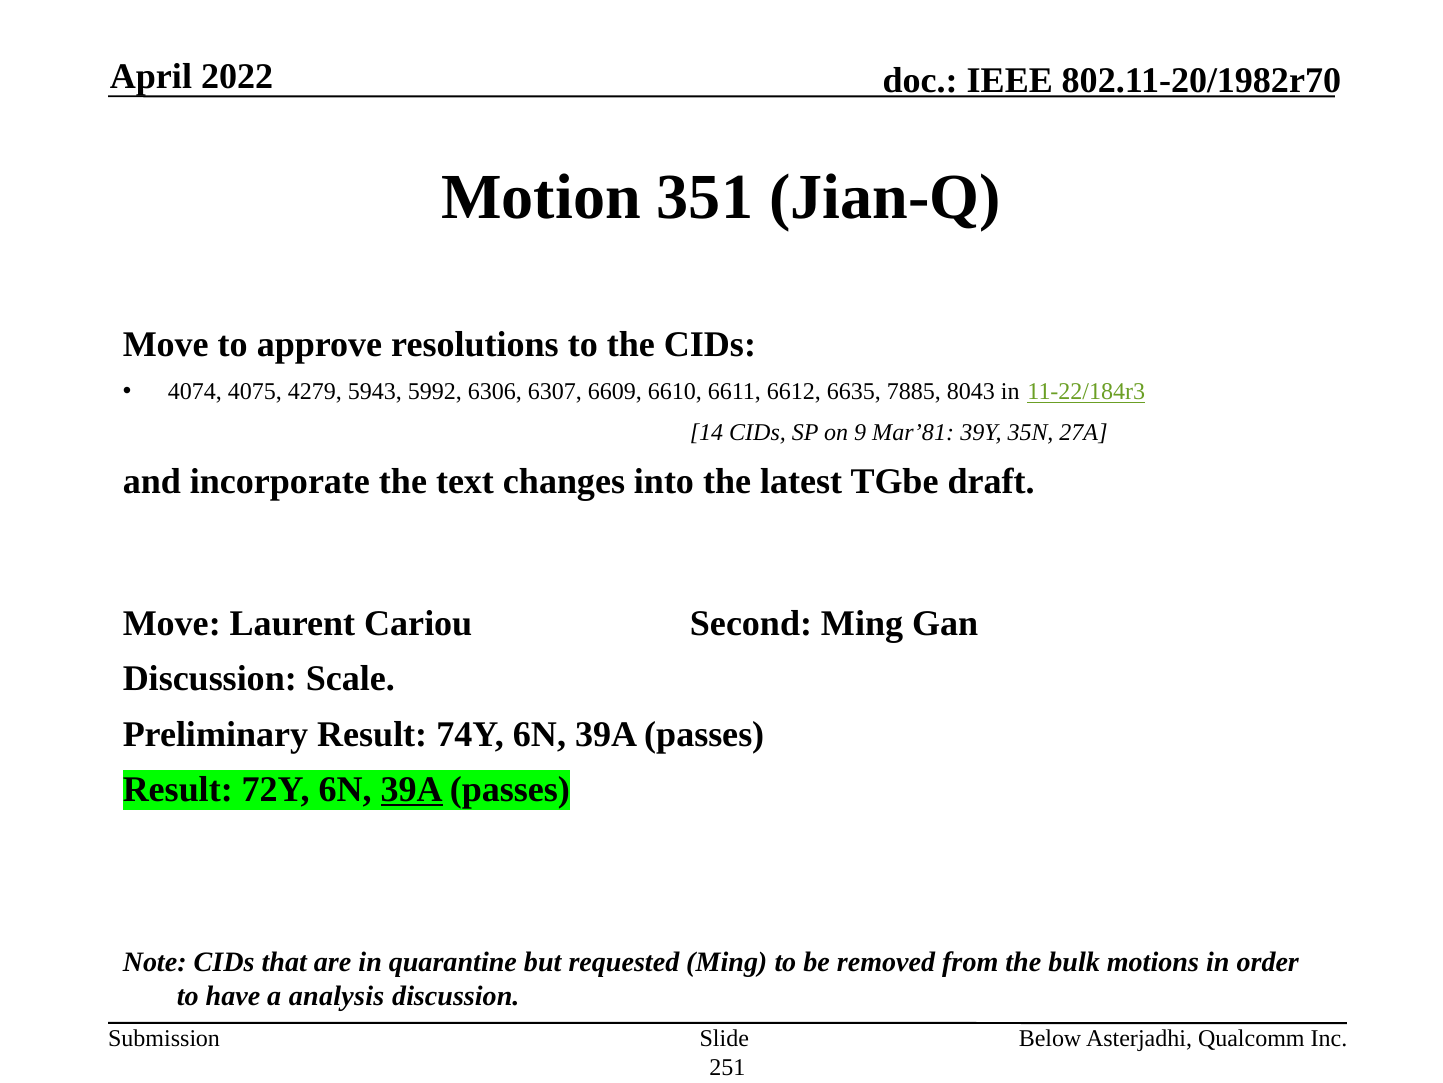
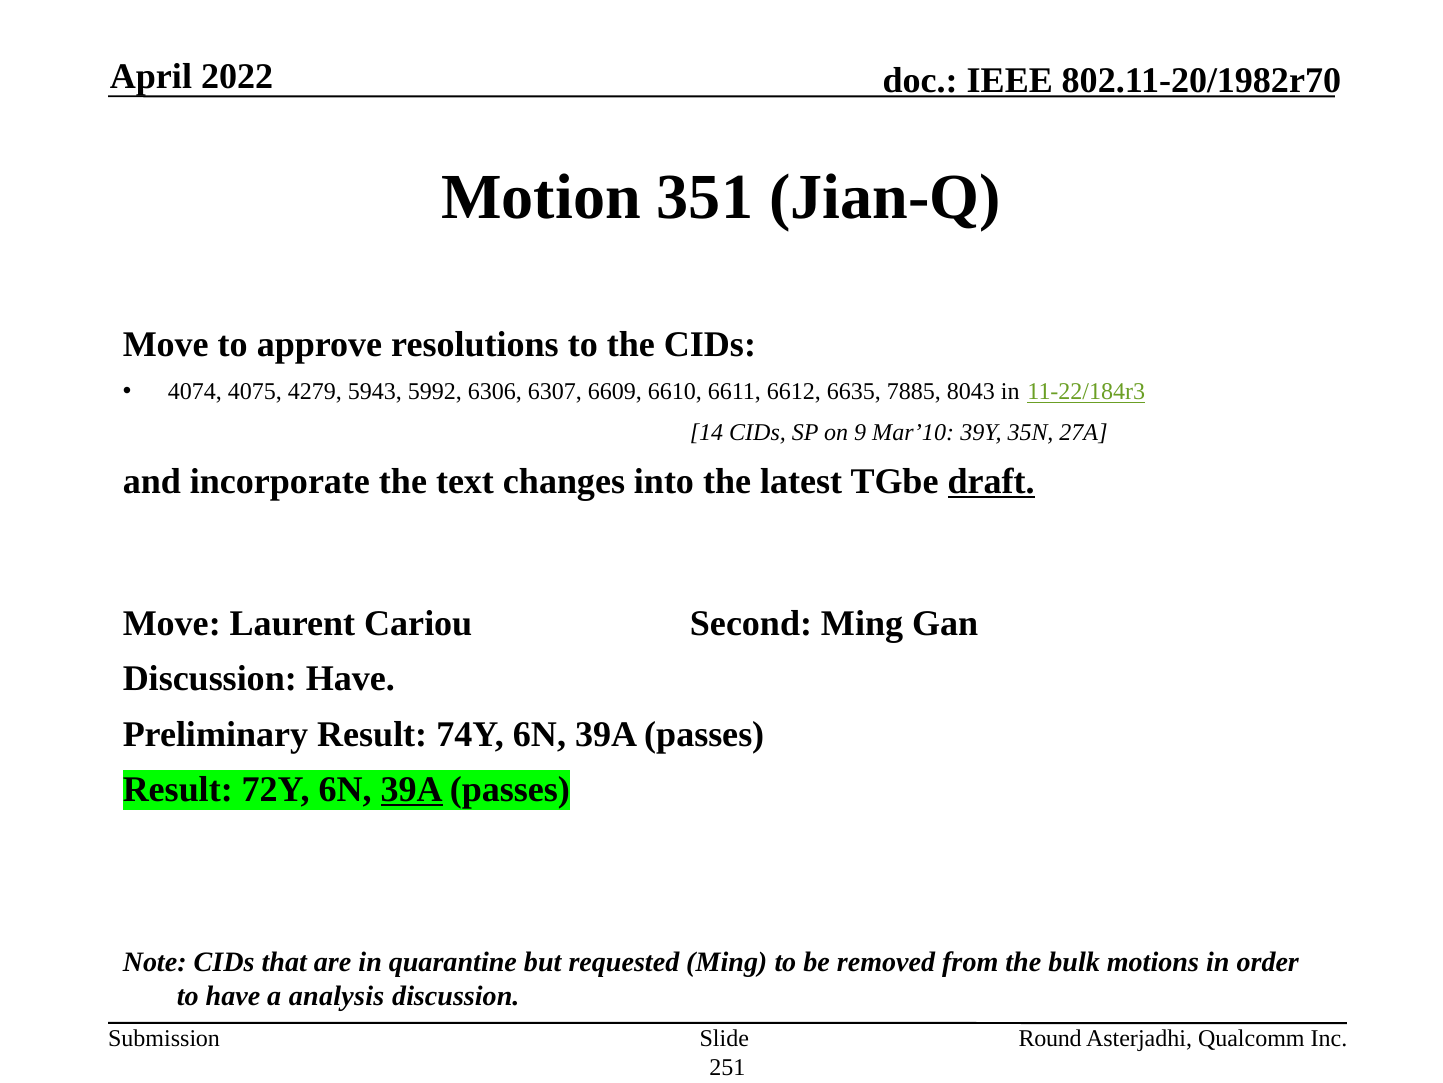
Mar’81: Mar’81 -> Mar’10 (913, 432)
draft underline: none -> present (991, 481)
Discussion Scale: Scale -> Have (350, 679)
Below: Below -> Round (1050, 1038)
